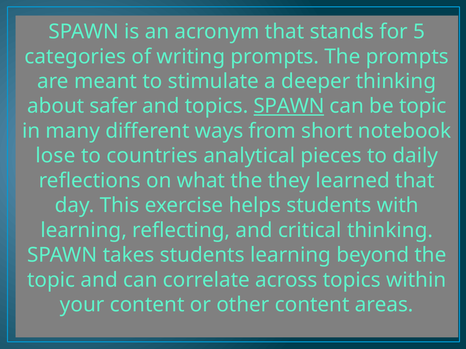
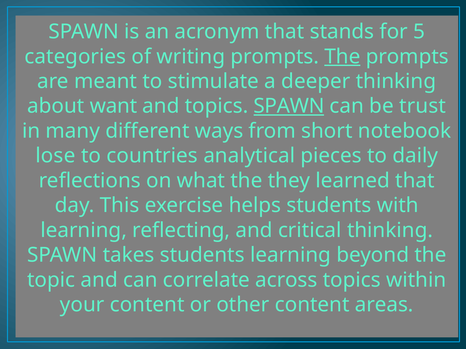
The underline: none -> present (342, 57)
safer: safer -> want (113, 106)
be topic: topic -> trust (423, 106)
